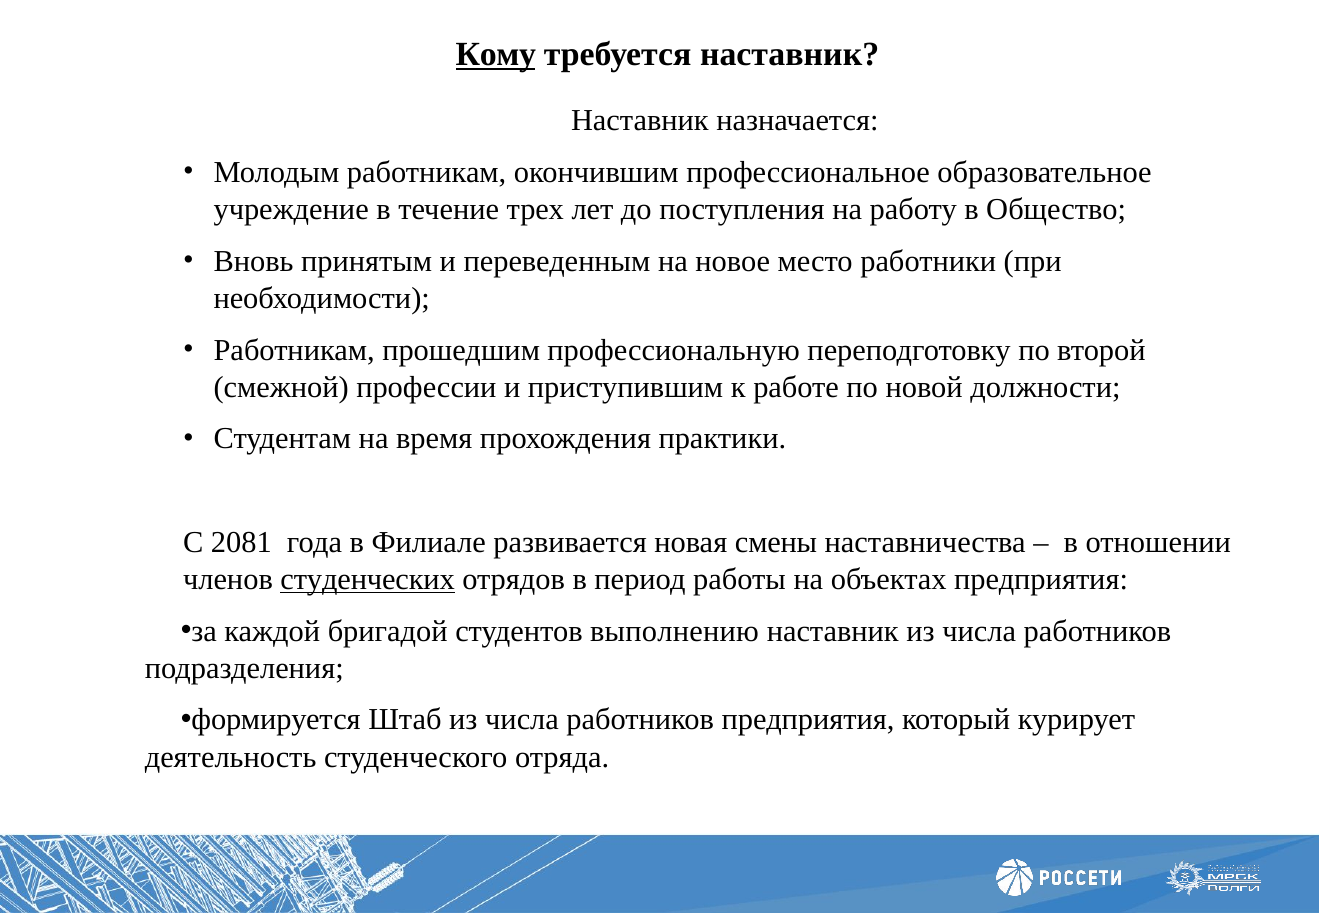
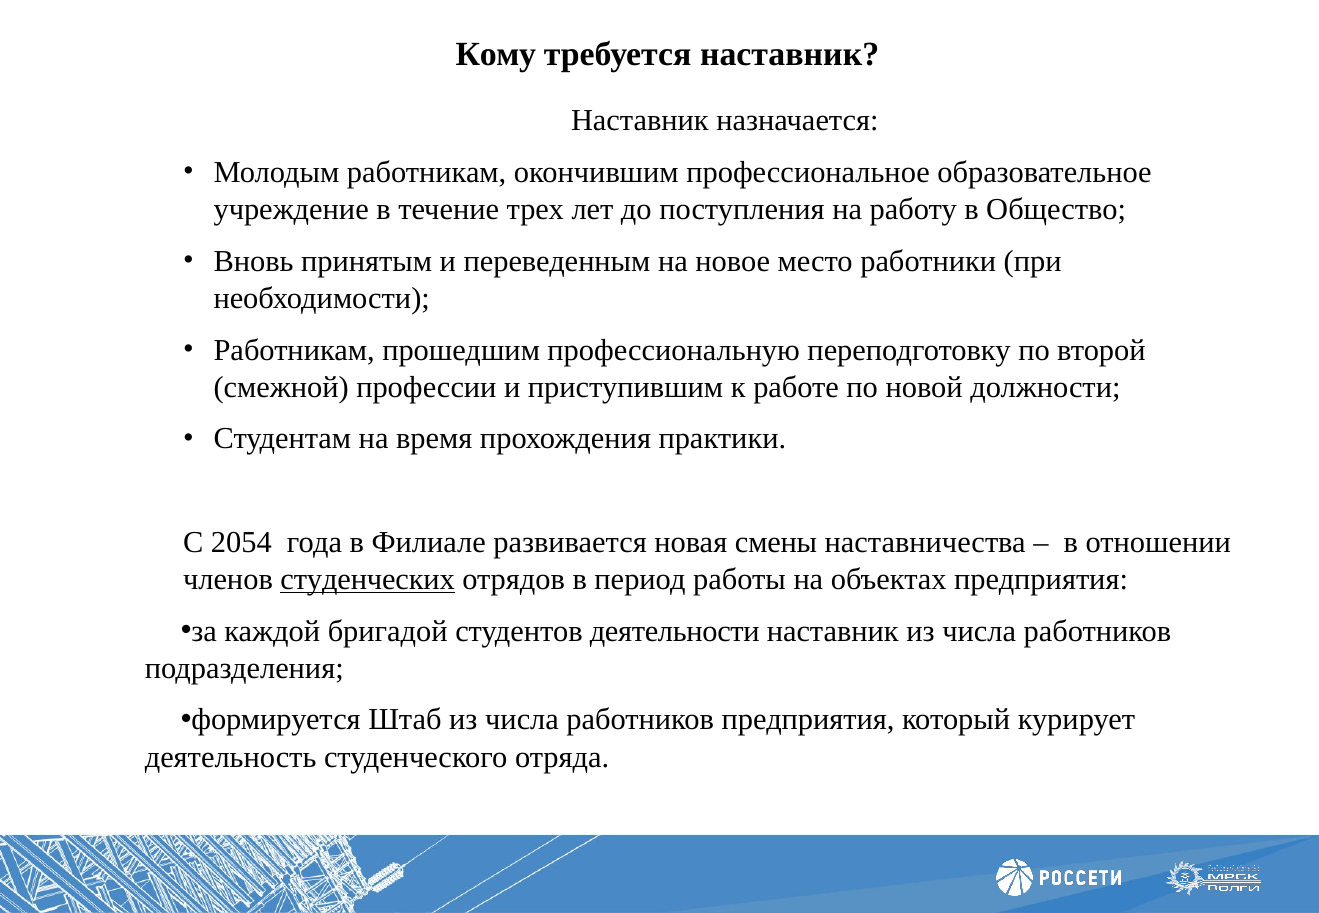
Кому underline: present -> none (496, 55)
2081: 2081 -> 2054 (241, 542)
выполнению: выполнению -> деятельности (675, 631)
